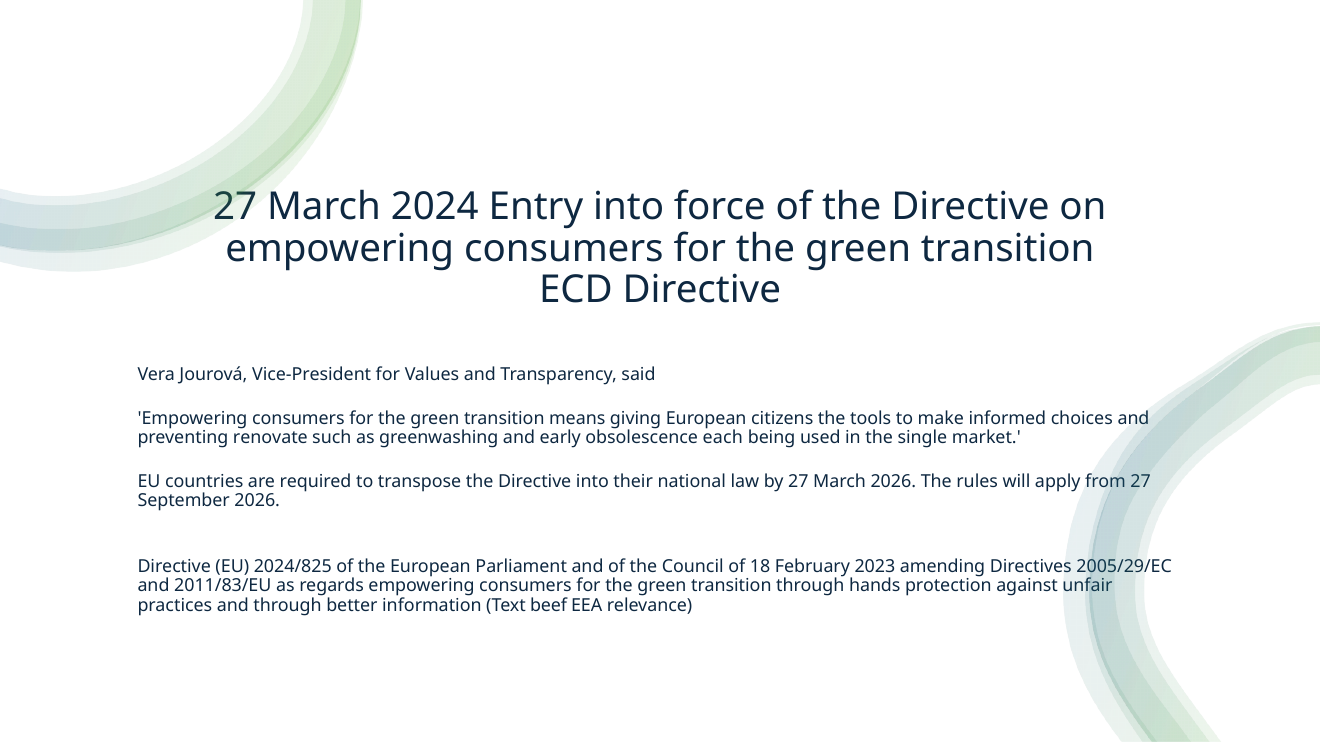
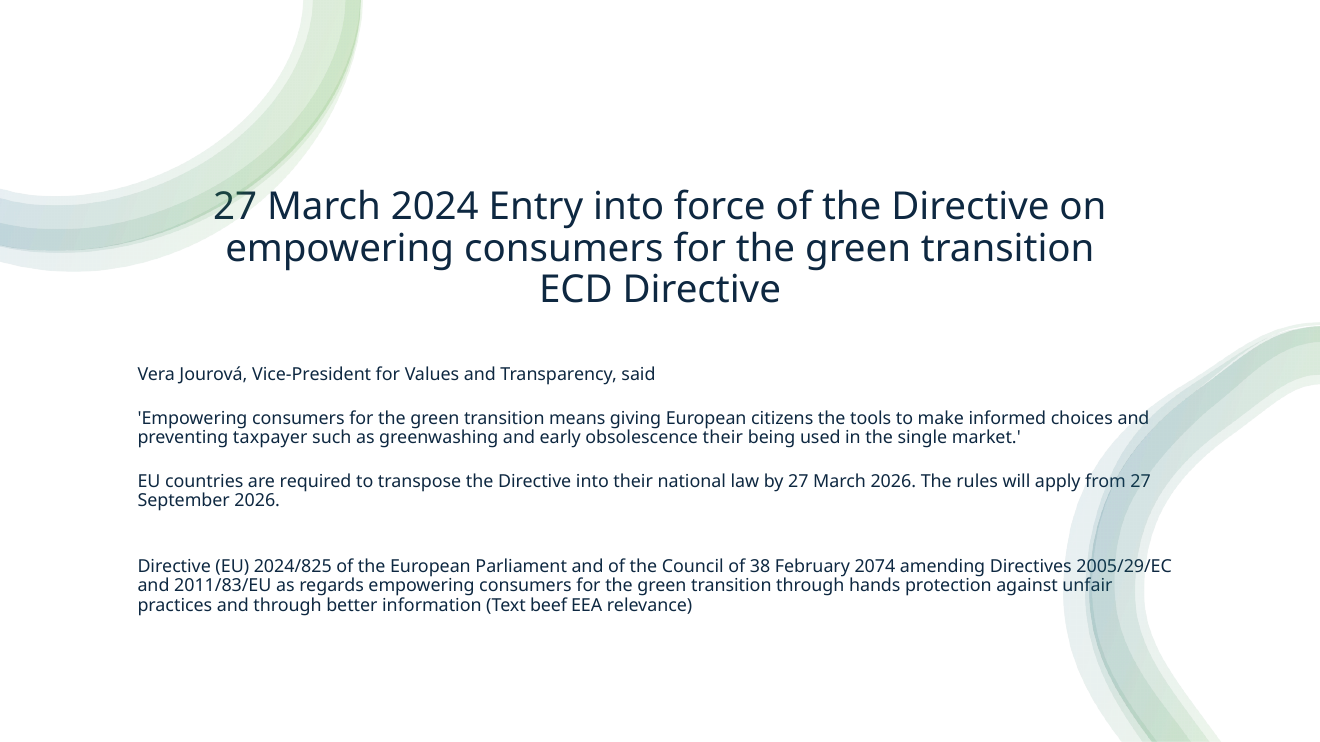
renovate: renovate -> taxpayer (270, 438)
obsolescence each: each -> their (723, 438)
18: 18 -> 38 (760, 567)
2023: 2023 -> 2074 (875, 567)
